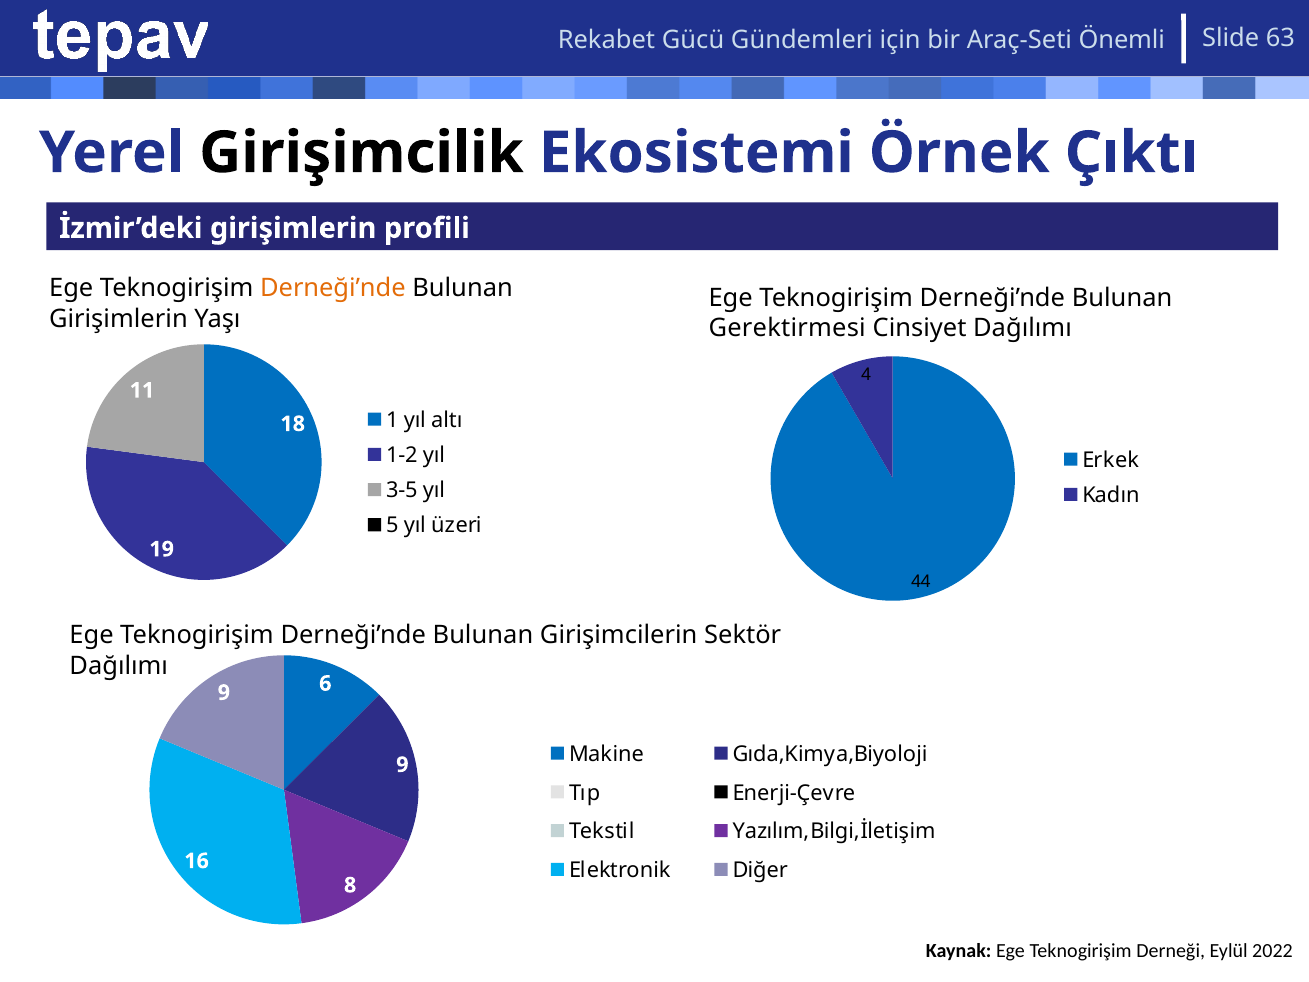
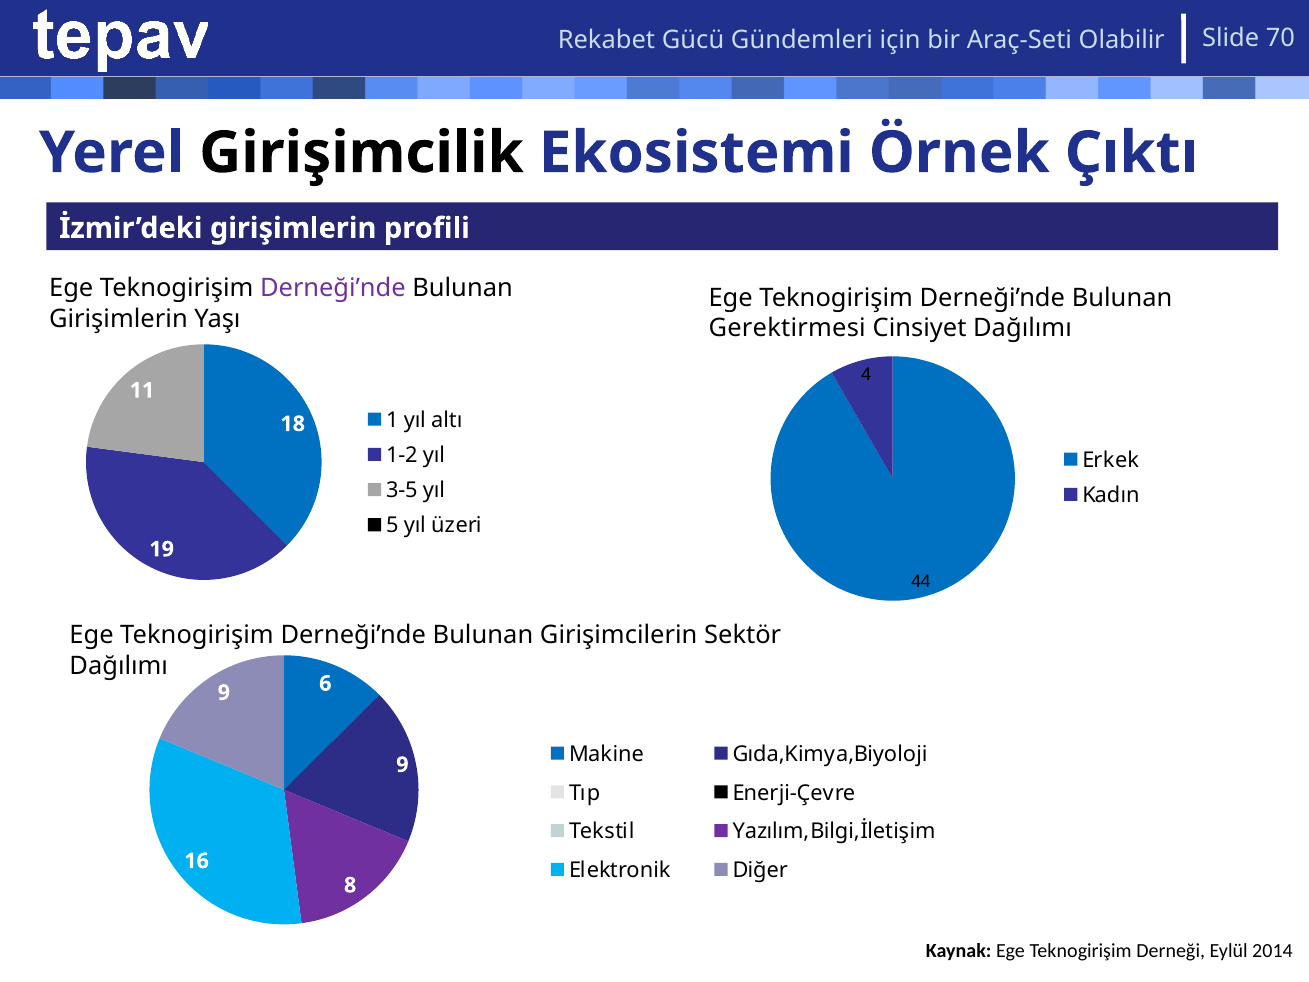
Önemli: Önemli -> Olabilir (1122, 40)
63: 63 -> 70 (1280, 38)
Derneği’nde colour: orange -> purple (333, 288)
2022: 2022 -> 2014 (1273, 950)
